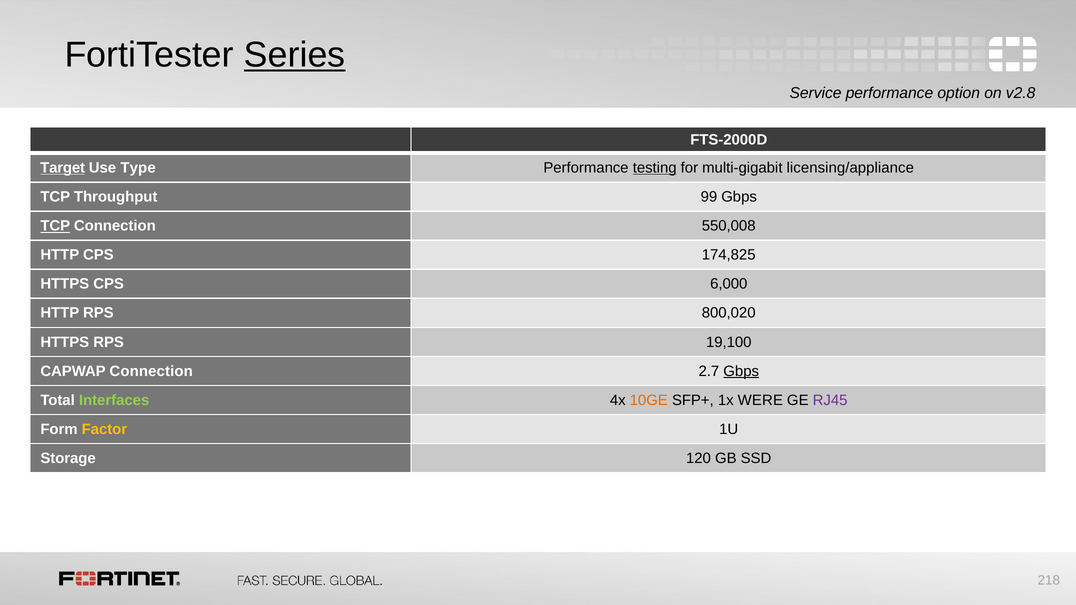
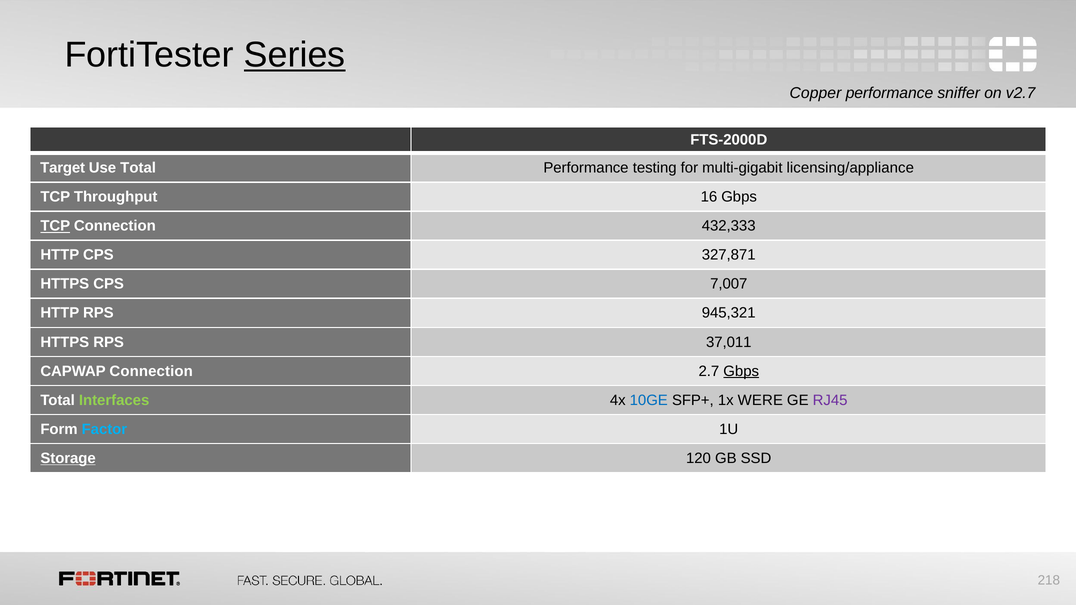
Service: Service -> Copper (815, 93)
option: option -> sniffer (959, 93)
v2.8: v2.8 -> v2.7 (1021, 93)
Target underline: present -> none (63, 168)
Use Type: Type -> Total (138, 168)
testing underline: present -> none (655, 168)
99: 99 -> 16 (709, 197)
550,008: 550,008 -> 432,333 (729, 226)
174,825: 174,825 -> 327,871 (729, 255)
6,000: 6,000 -> 7,007 (729, 284)
800,020: 800,020 -> 945,321 (729, 313)
19,100: 19,100 -> 37,011 (729, 342)
10GE colour: orange -> blue (649, 400)
Factor colour: yellow -> light blue (104, 429)
Storage underline: none -> present (68, 459)
